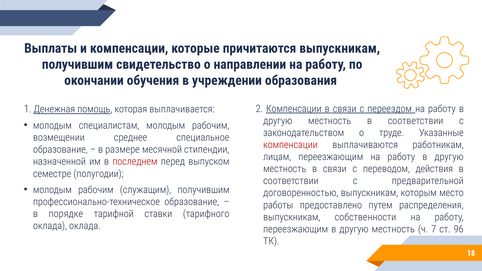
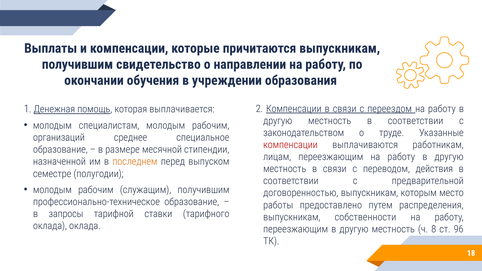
возмещении: возмещении -> организаций (59, 138)
последнем colour: red -> orange (135, 162)
порядке: порядке -> запросы (66, 214)
7: 7 -> 8 (434, 229)
